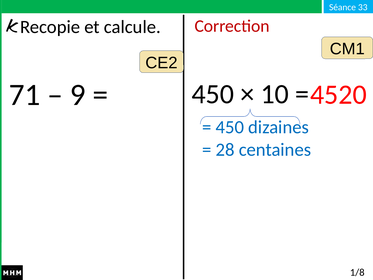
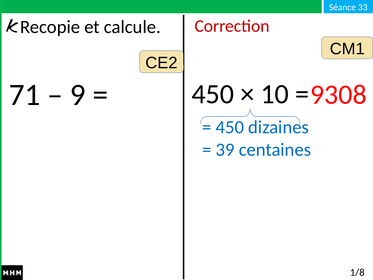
4520: 4520 -> 9308 (338, 95)
28: 28 -> 39 (225, 150)
